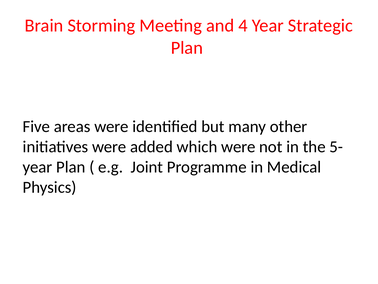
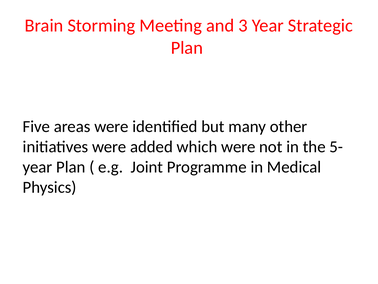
4: 4 -> 3 (243, 26)
